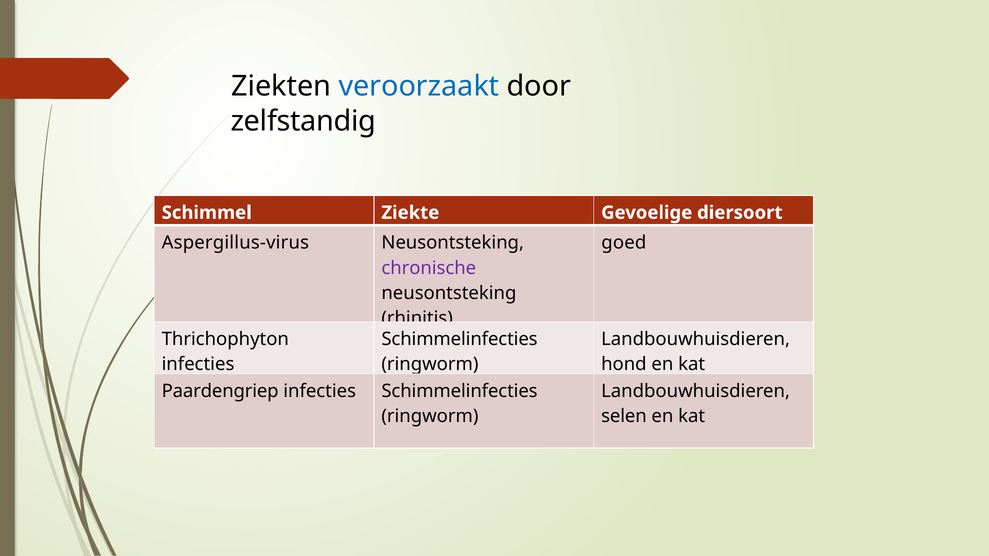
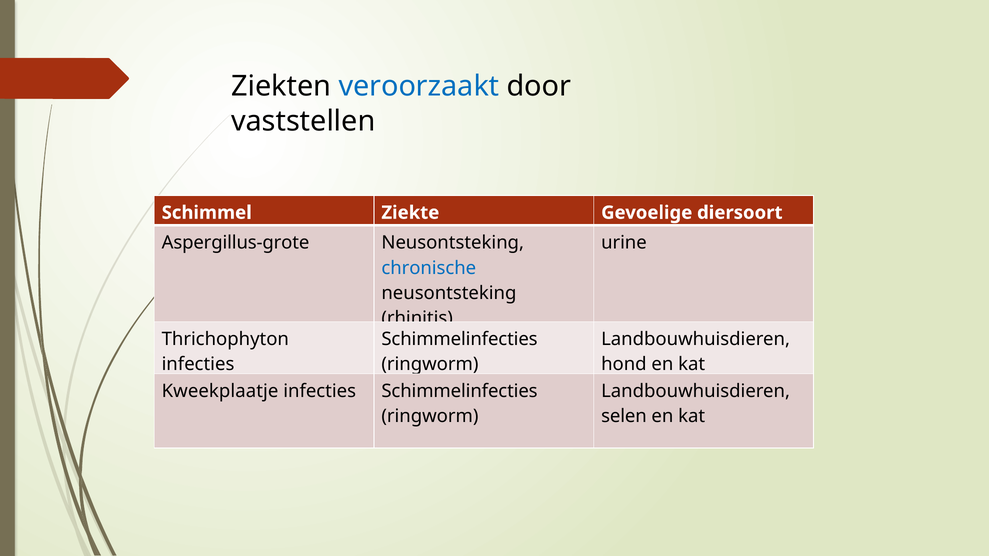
zelfstandig: zelfstandig -> vaststellen (303, 121)
Aspergillus-virus: Aspergillus-virus -> Aspergillus-grote (236, 243)
goed: goed -> urine (624, 243)
chronische colour: purple -> blue (429, 268)
Paardengriep: Paardengriep -> Kweekplaatje (220, 391)
